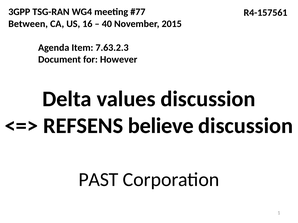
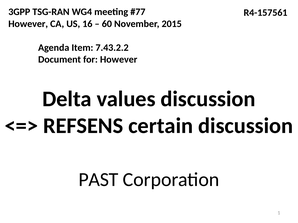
Between: Between -> However (28, 24)
40: 40 -> 60 (107, 24)
7.63.2.3: 7.63.2.3 -> 7.43.2.2 (112, 48)
believe: believe -> certain (161, 126)
